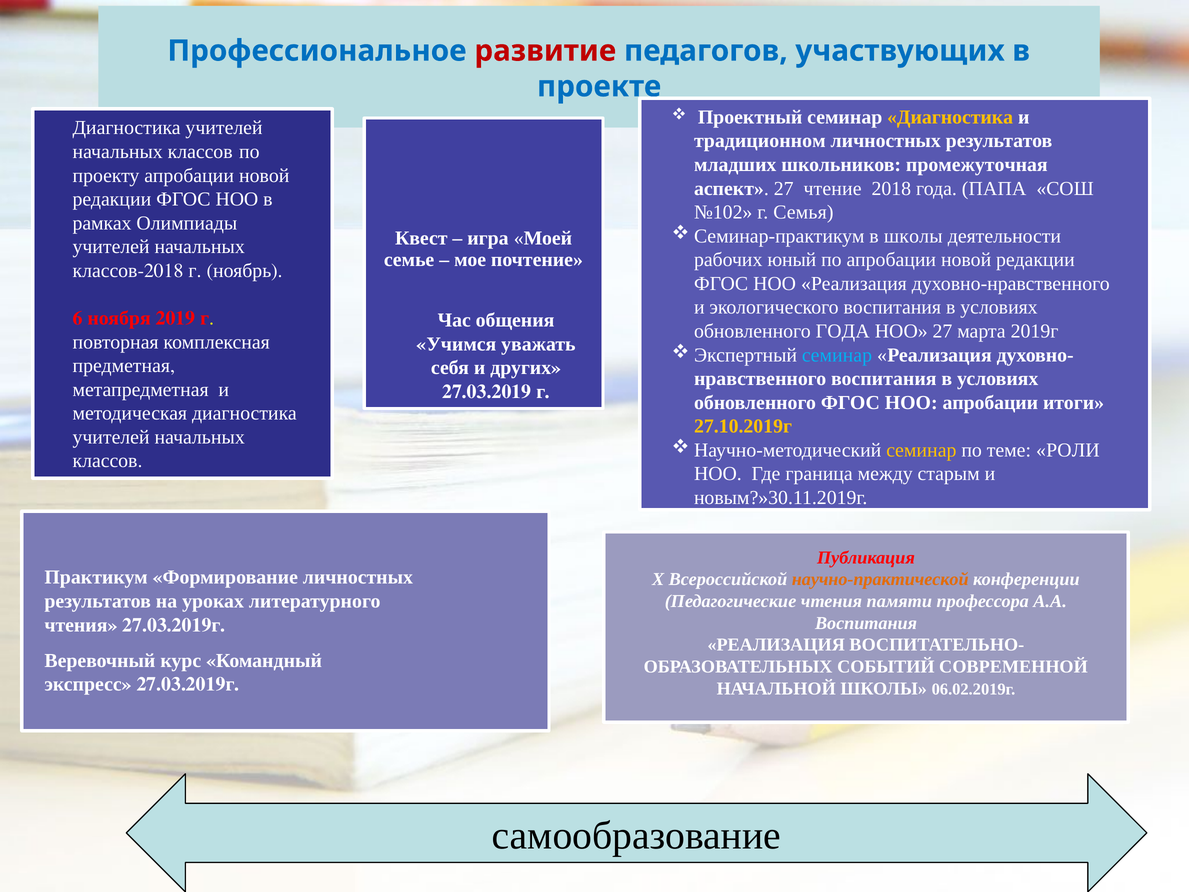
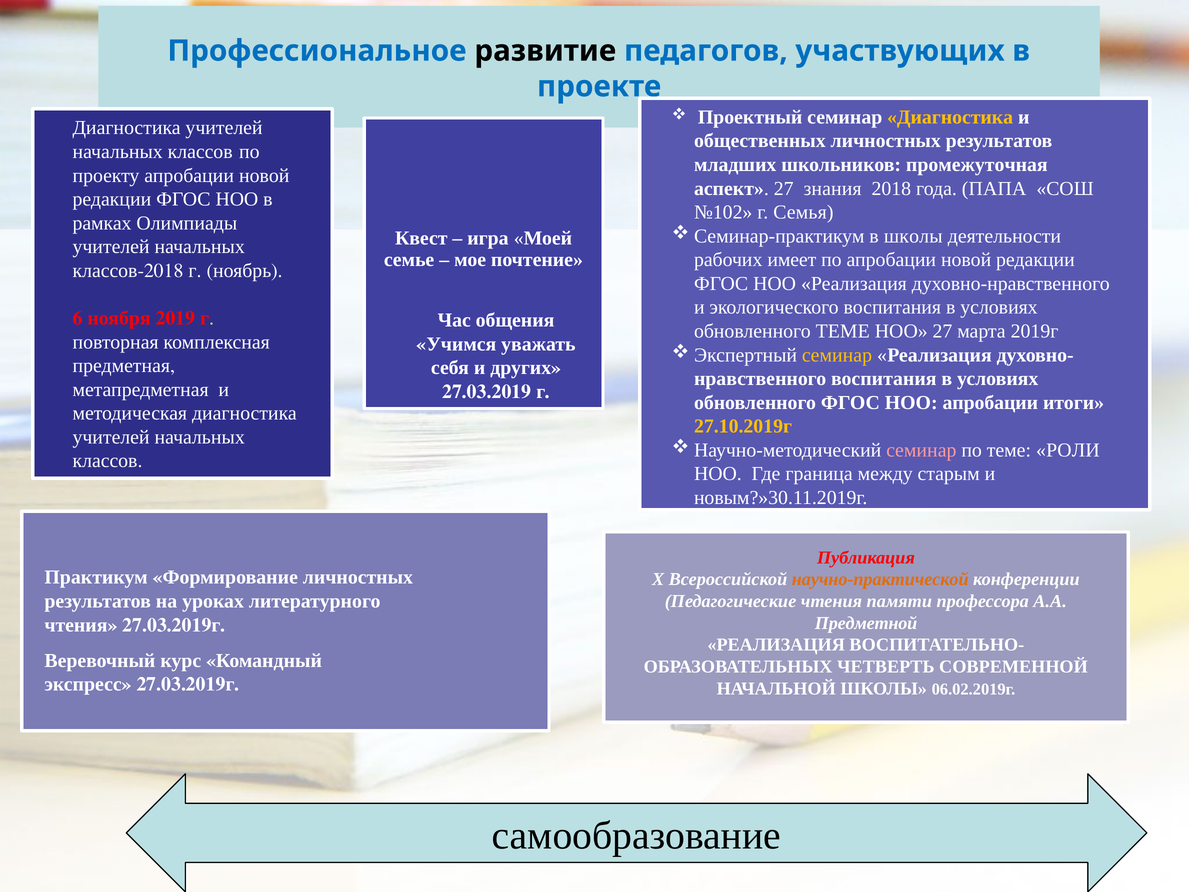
развитие colour: red -> black (545, 51)
традиционном: традиционном -> общественных (760, 141)
чтение: чтение -> знания (833, 188)
юный: юный -> имеет (792, 260)
обновленного ГОДА: ГОДА -> ТЕМЕ (843, 331)
семинар colour: light blue -> yellow (837, 355)
семинар colour: yellow -> pink (921, 450)
Воспитания: Воспитания -> Предметной (866, 623)
СОБЫТИЙ: СОБЫТИЙ -> ЧЕТВЕРТЬ (886, 667)
